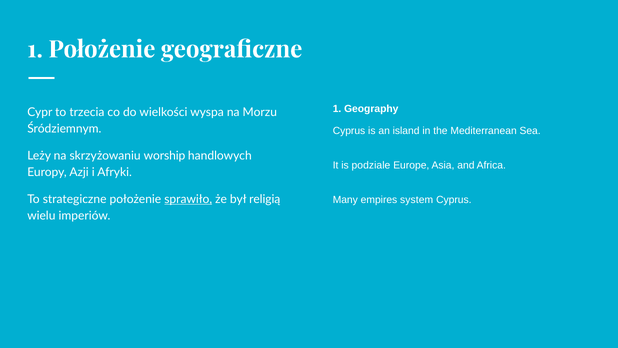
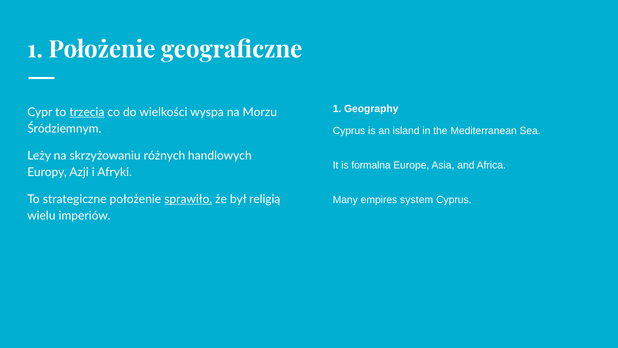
trzecia underline: none -> present (87, 112)
worship: worship -> różnych (164, 155)
podziale: podziale -> formalna (371, 165)
